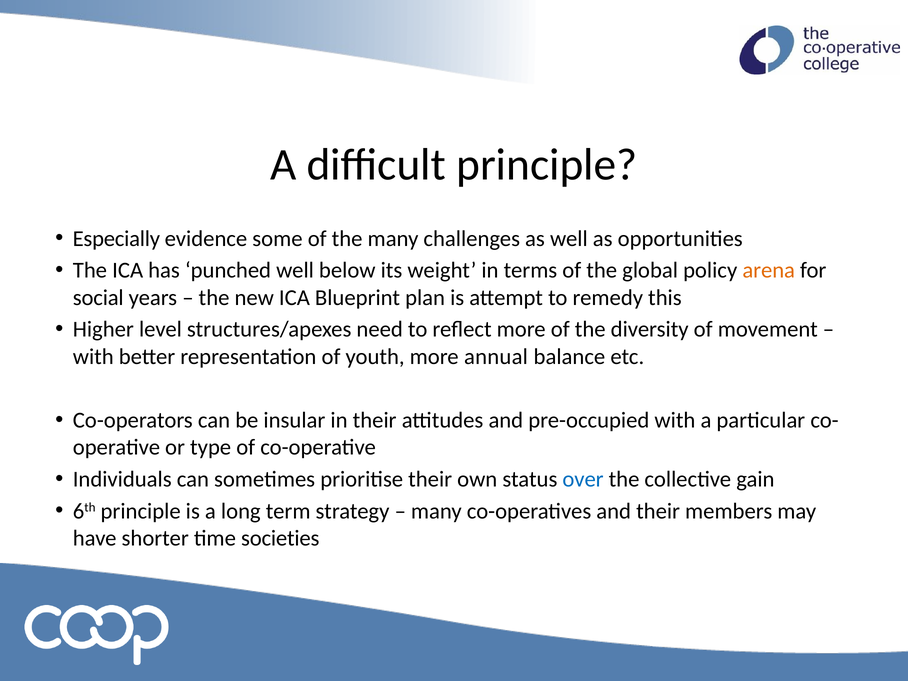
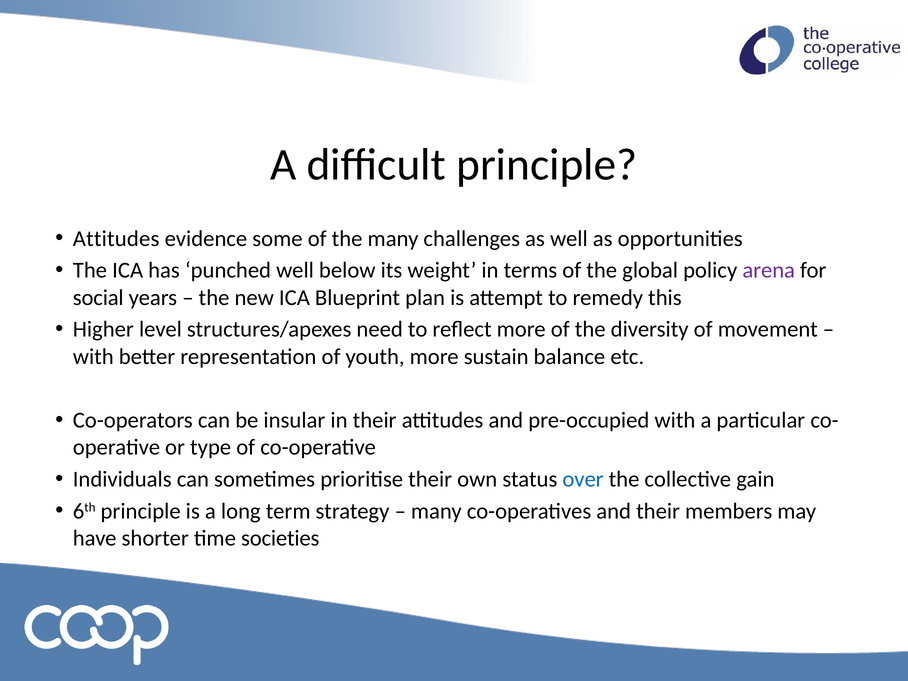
Especially: Especially -> Attitudes (116, 239)
arena colour: orange -> purple (769, 270)
annual: annual -> sustain (496, 357)
